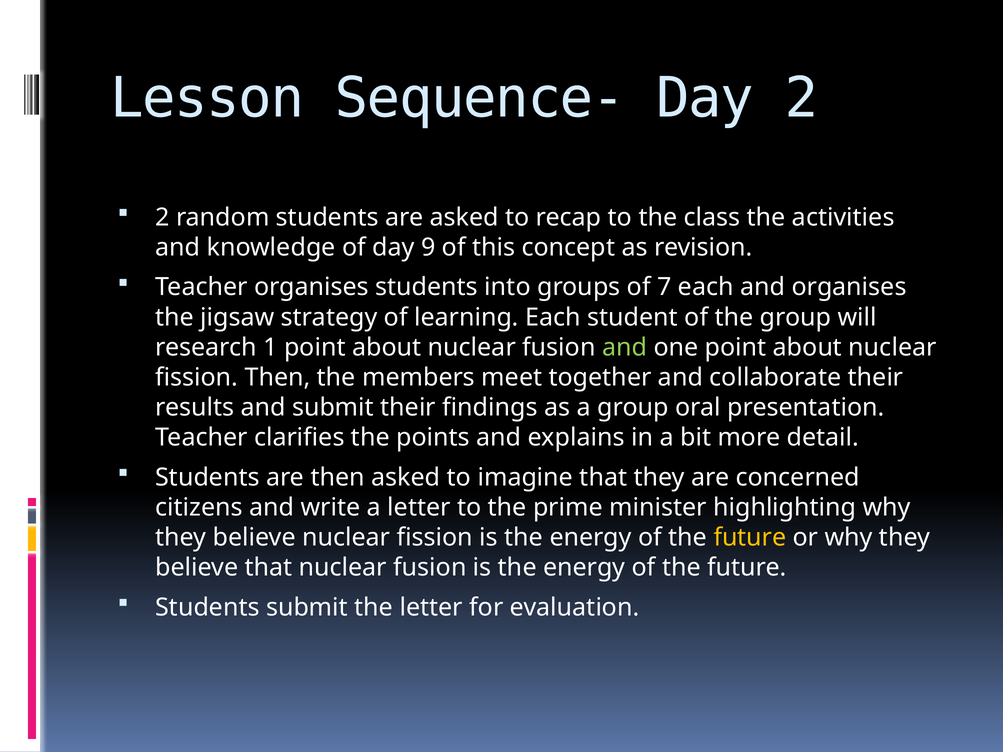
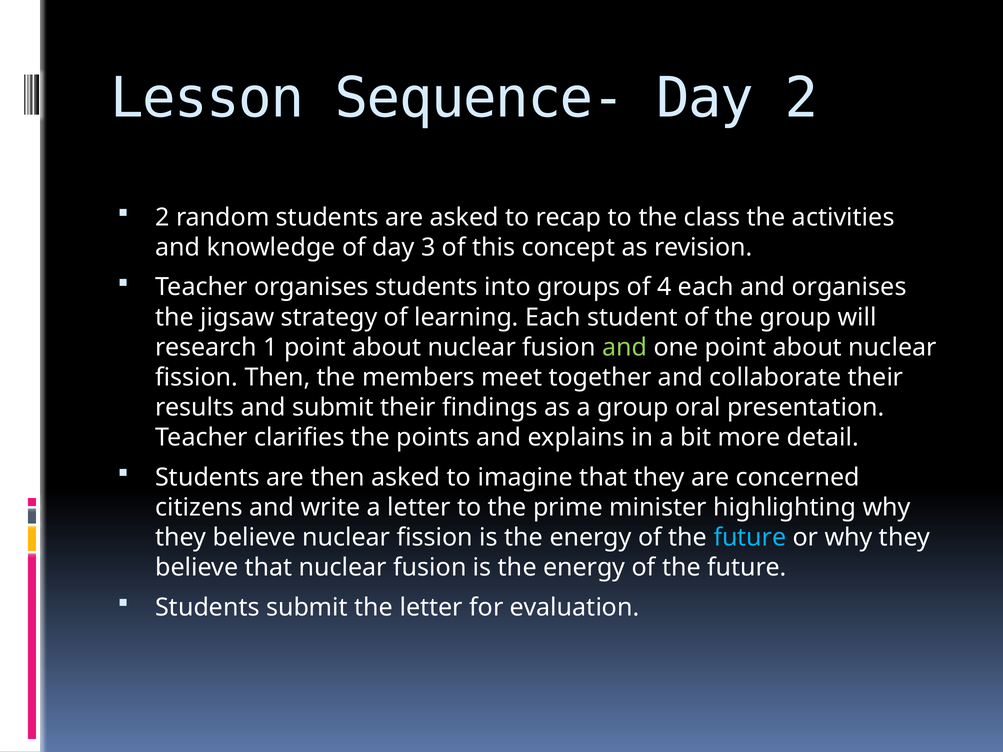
9: 9 -> 3 (428, 247)
7: 7 -> 4 (664, 287)
future colour: yellow -> light blue (750, 538)
